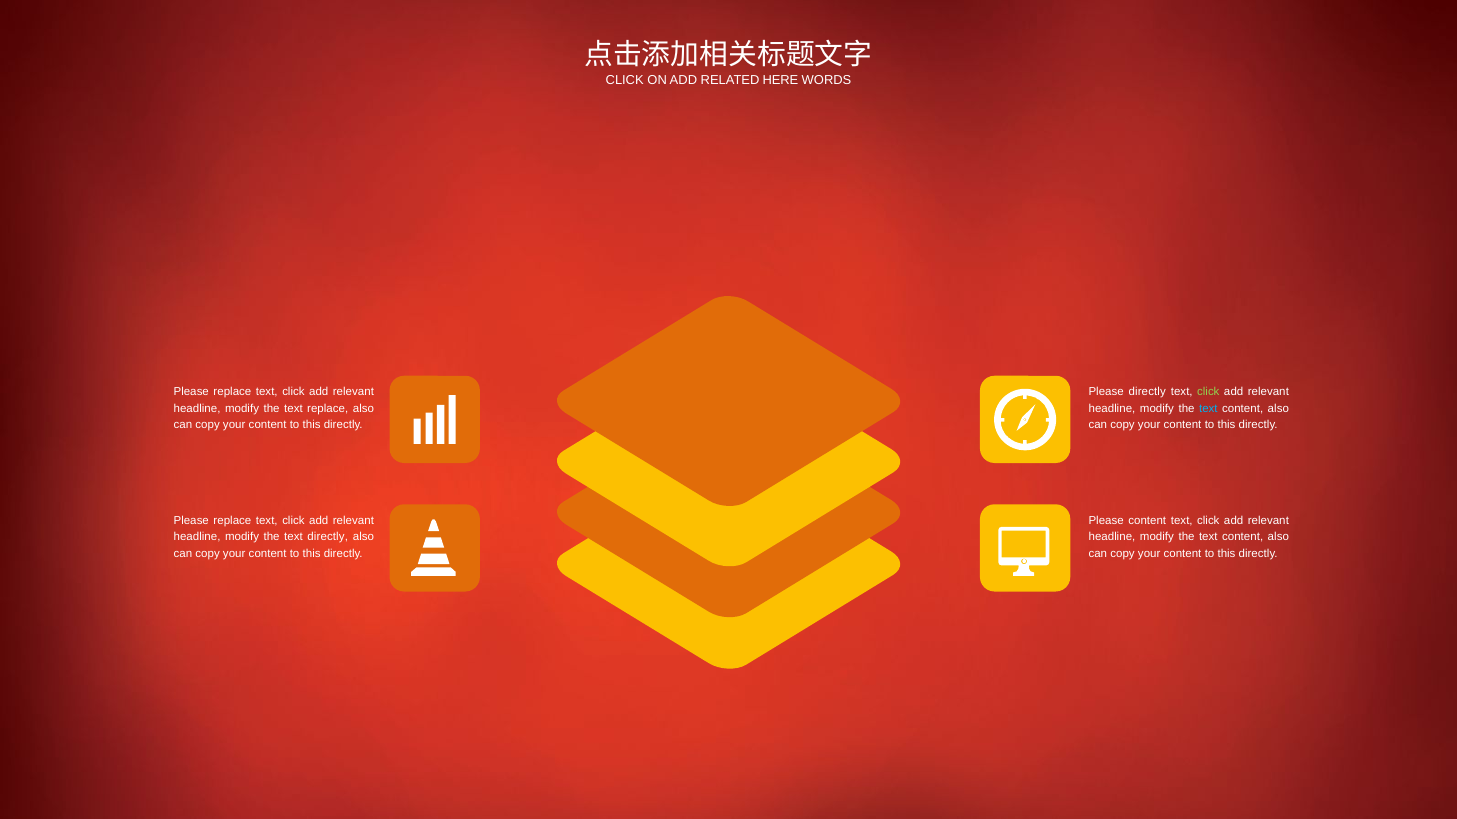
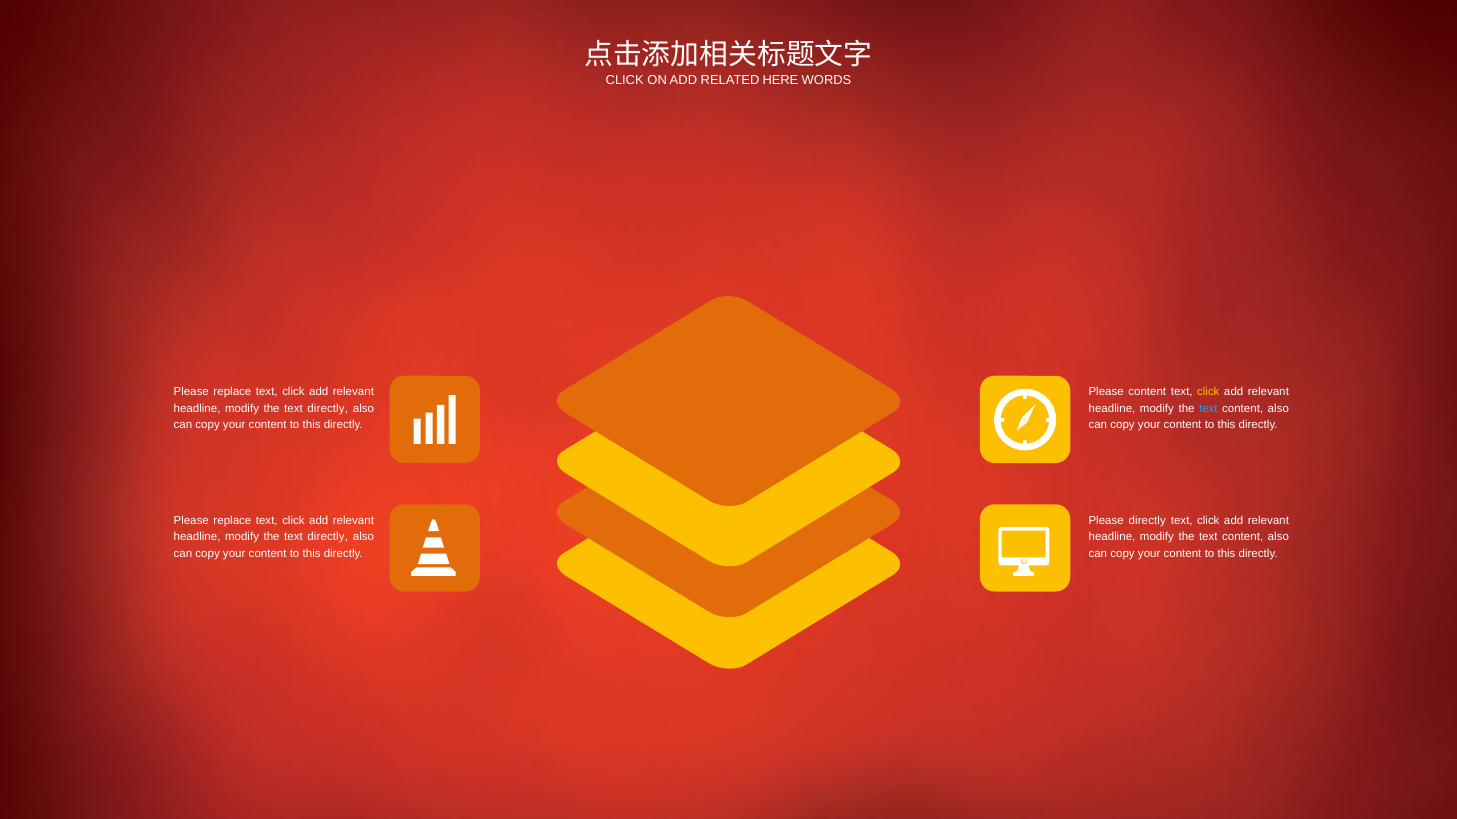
Please directly: directly -> content (1147, 392)
click colour: light green -> yellow (1208, 392)
replace: replace -> directly (328, 409)
Please content: content -> directly (1147, 521)
